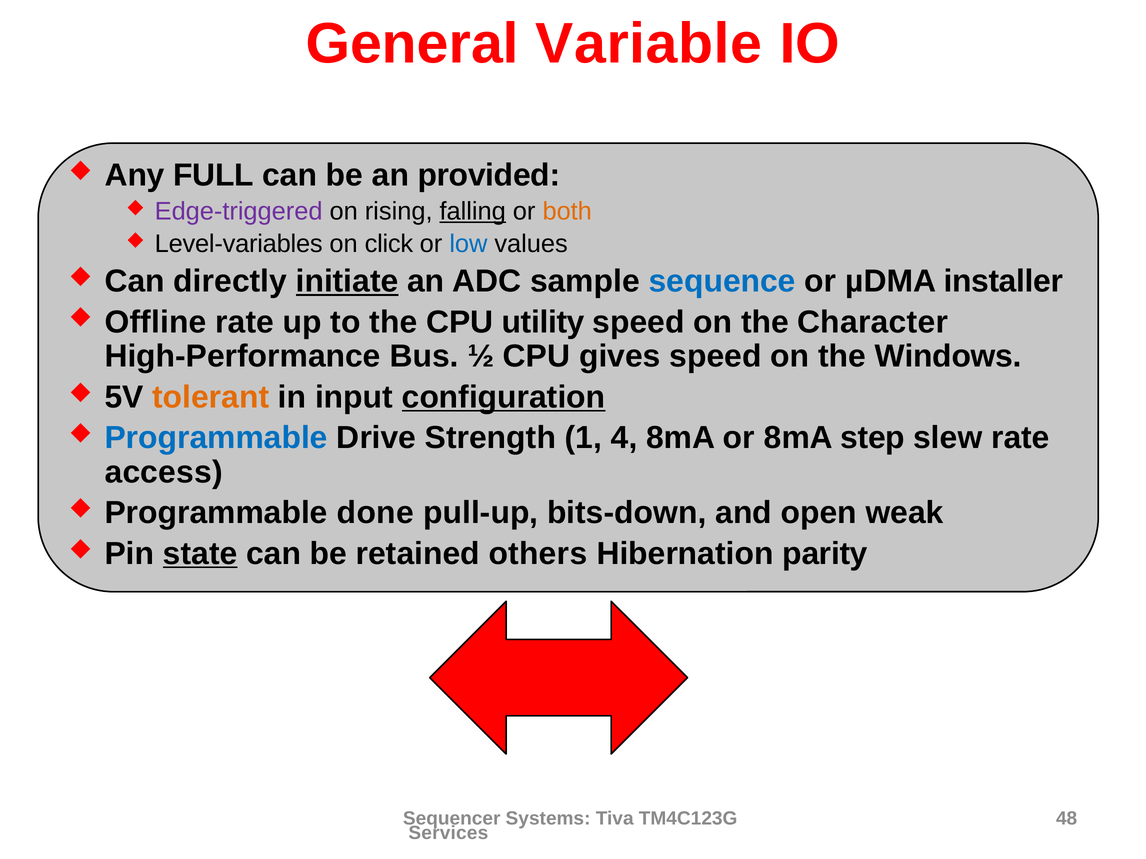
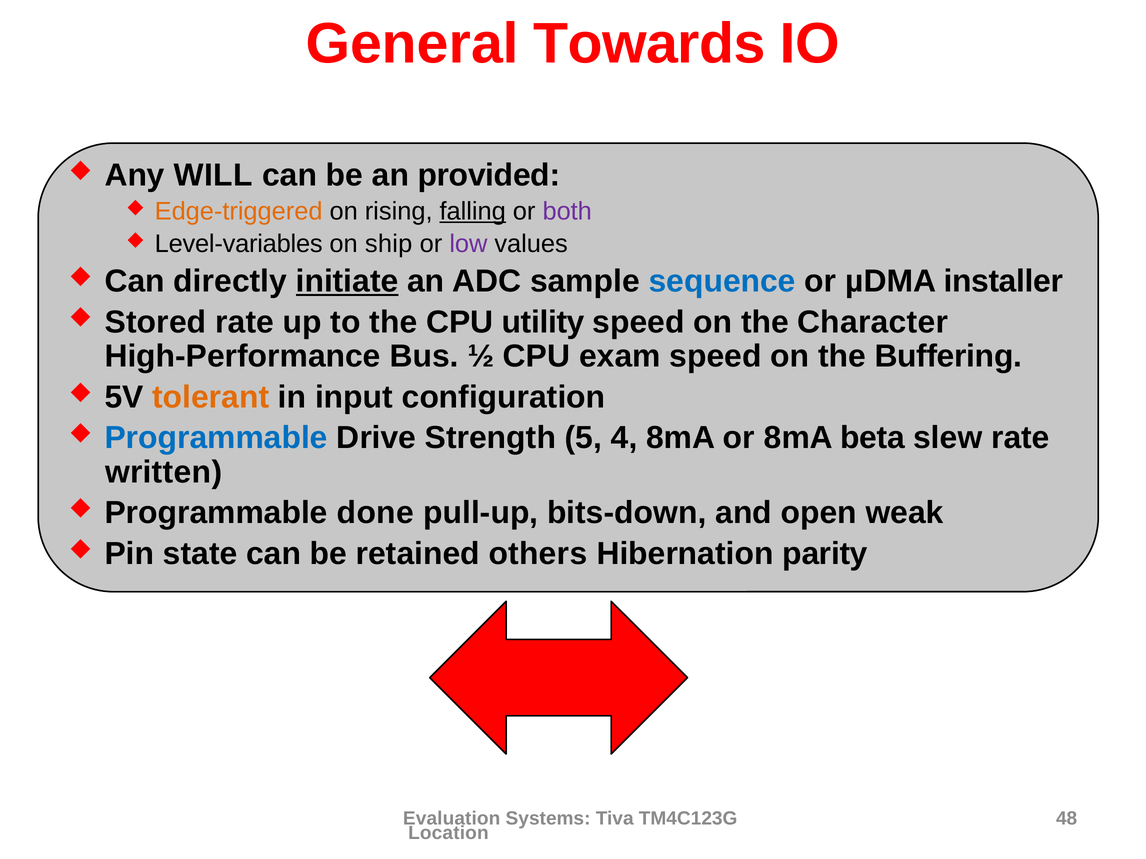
Variable: Variable -> Towards (649, 44)
FULL: FULL -> WILL (213, 176)
Edge-triggered colour: purple -> orange (239, 212)
both colour: orange -> purple (567, 212)
click: click -> ship (389, 244)
low colour: blue -> purple (468, 244)
Offline: Offline -> Stored (155, 322)
gives: gives -> exam (620, 357)
Windows: Windows -> Buffering (948, 357)
configuration underline: present -> none (504, 397)
1: 1 -> 5 (583, 438)
step: step -> beta (873, 438)
access: access -> written (164, 472)
state underline: present -> none (200, 554)
Sequencer: Sequencer -> Evaluation (452, 819)
Services: Services -> Location (448, 833)
